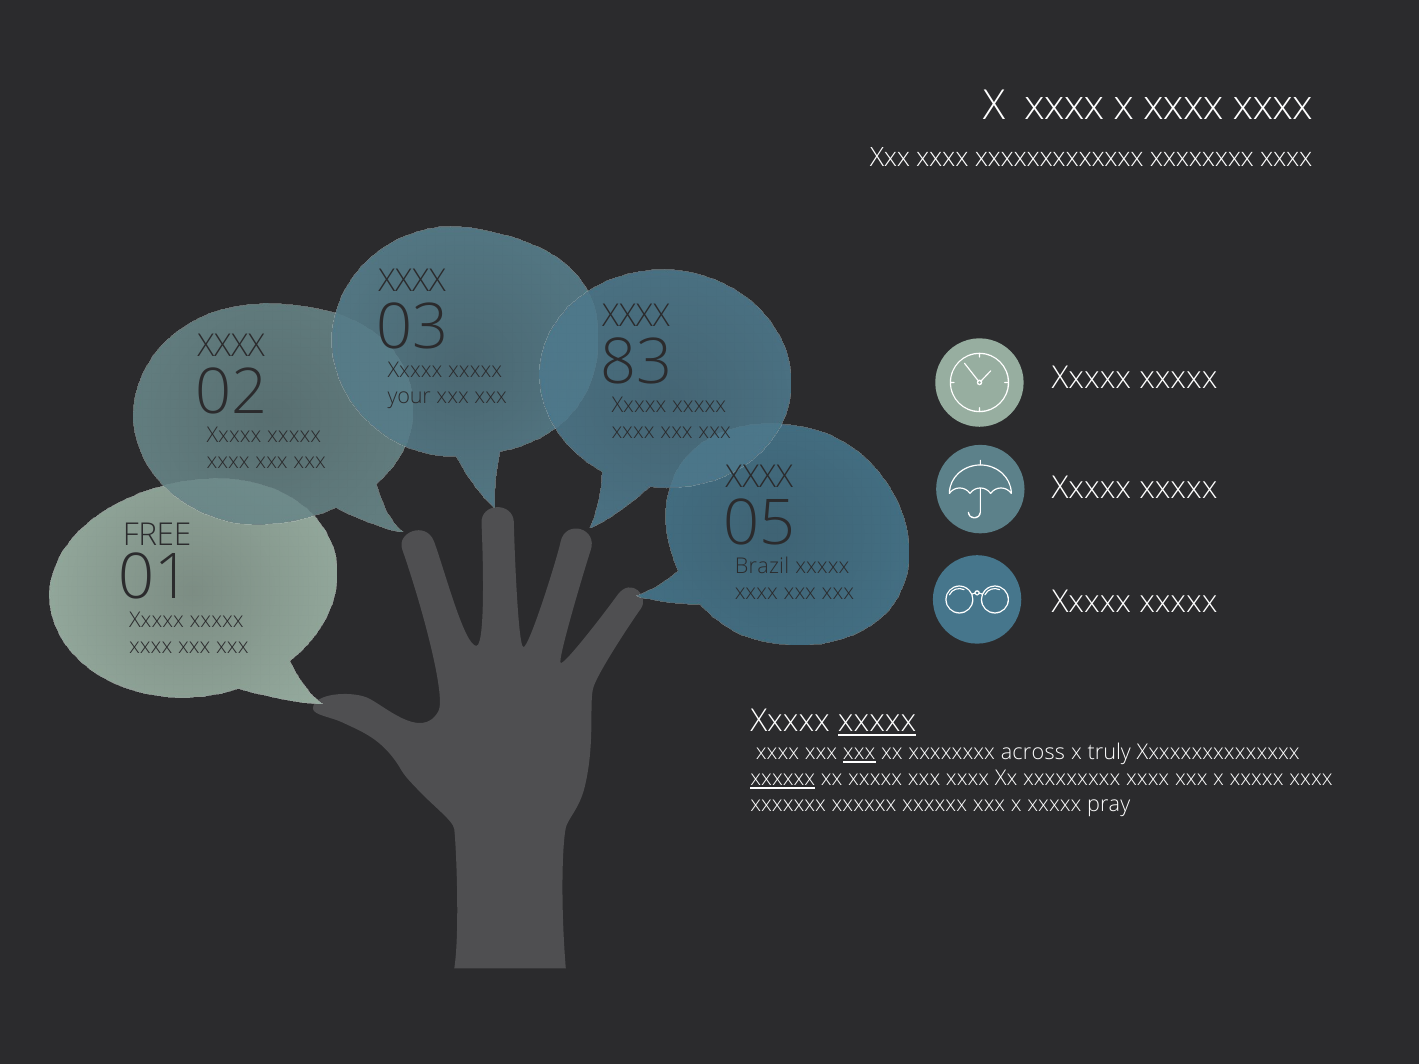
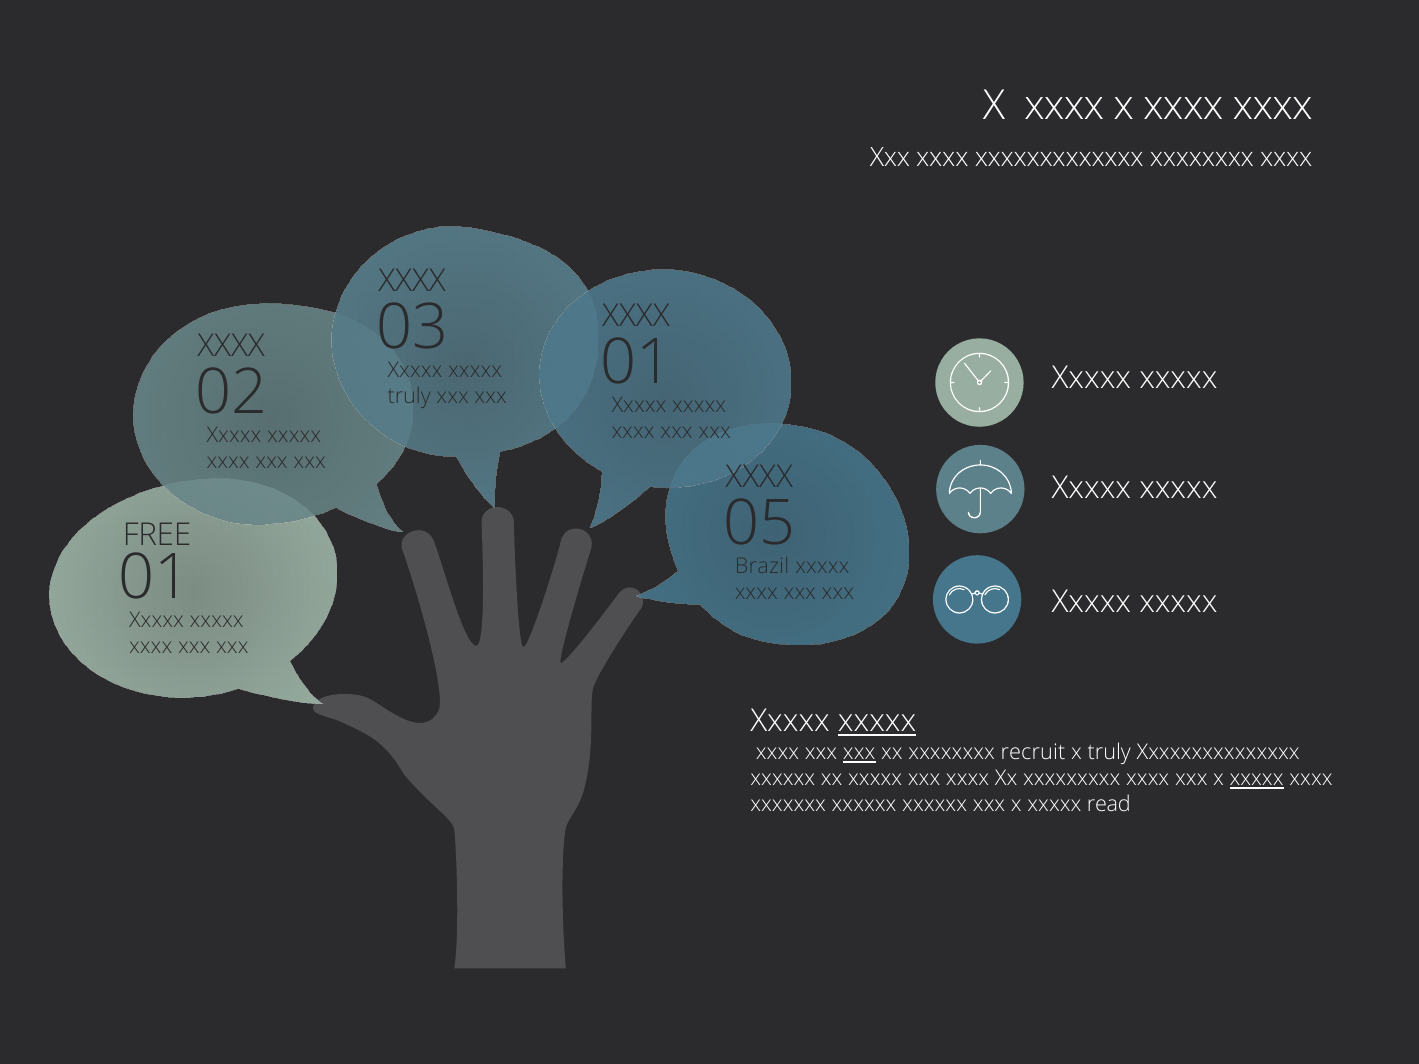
your: your -> truly (409, 397)
83: 83 -> 01 (637, 363)
across: across -> recruit (1033, 753)
xxxxxx underline: present -> none (783, 779)
xxxxx underline: none -> present (1257, 779)
pray: pray -> read (1109, 805)
